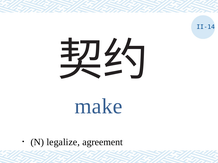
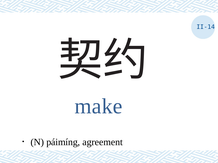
legalize: legalize -> páimíng (63, 143)
